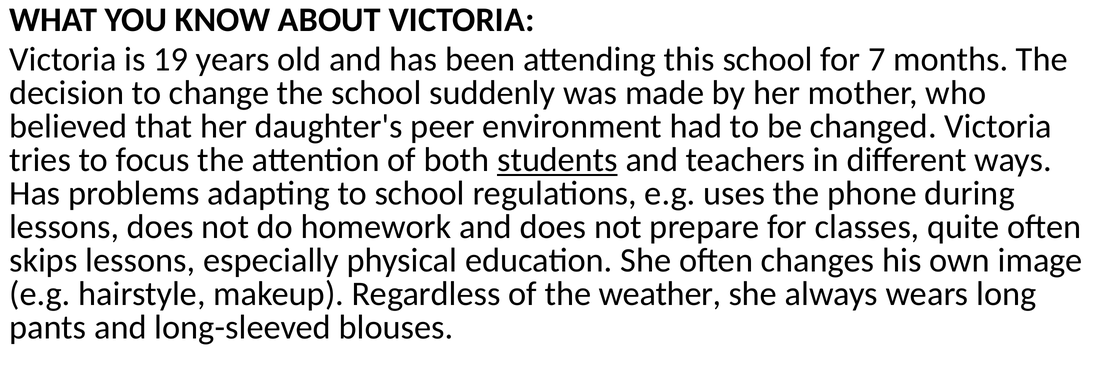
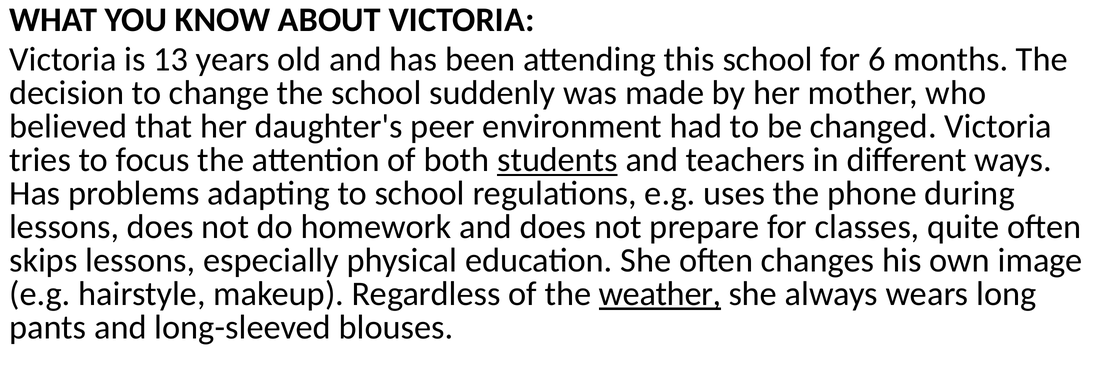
19: 19 -> 13 (171, 60)
7: 7 -> 6 (877, 60)
weather underline: none -> present (660, 294)
